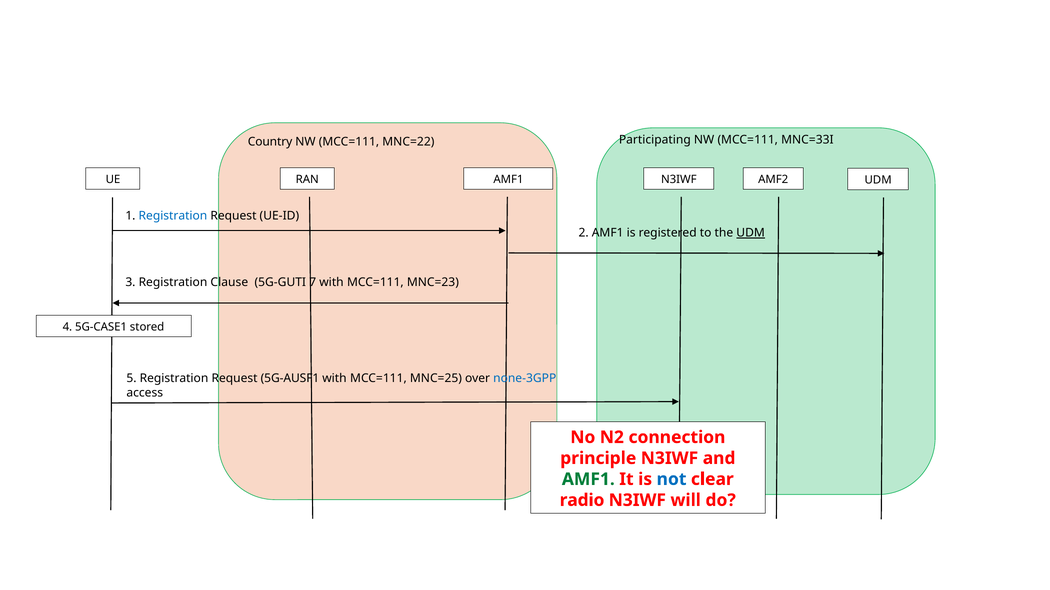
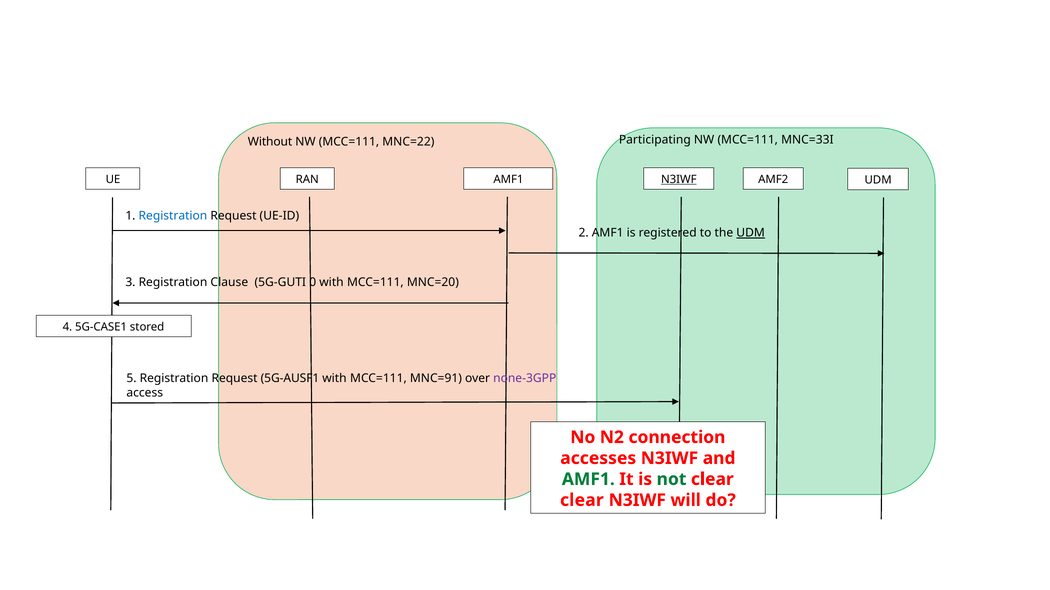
Country: Country -> Without (270, 142)
N3IWF underline: none -> present (679, 180)
7: 7 -> 0 (313, 283)
MNC=23: MNC=23 -> MNC=20 (433, 283)
MNC=25: MNC=25 -> MNC=91 (436, 379)
none-3GPP colour: blue -> purple (525, 379)
principle: principle -> accesses (598, 459)
not colour: blue -> green (672, 480)
radio: radio -> clear (582, 501)
